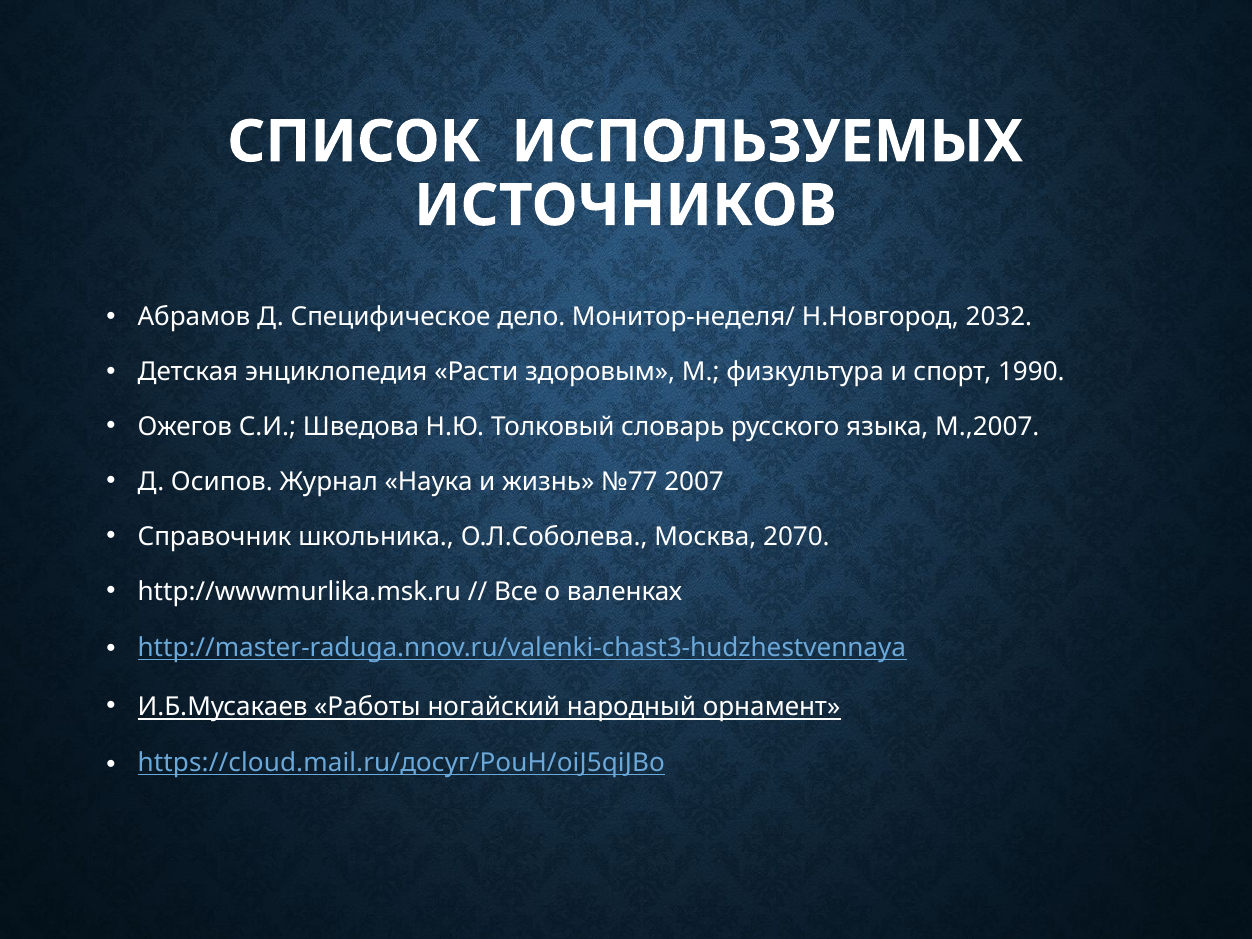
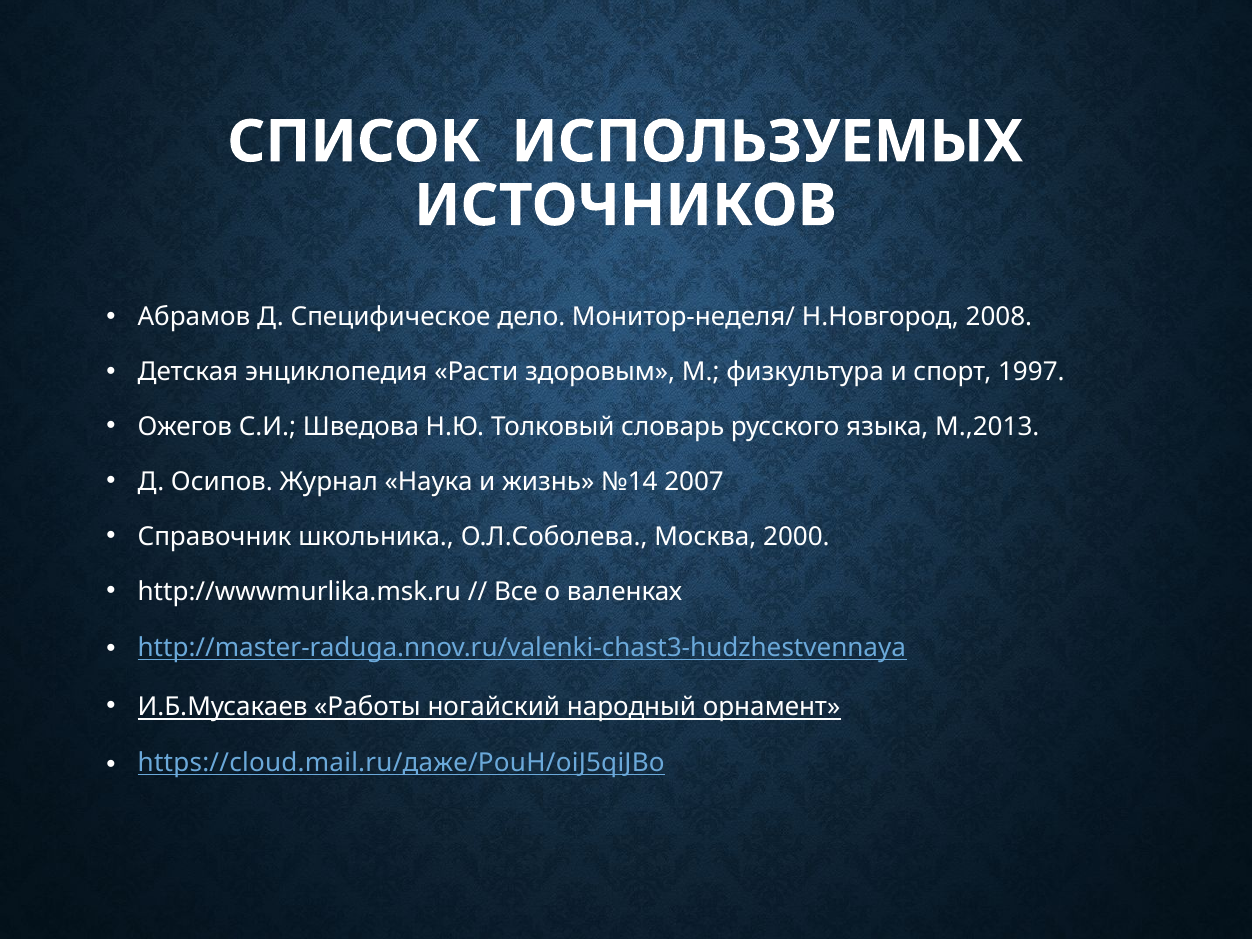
2032: 2032 -> 2008 (999, 317)
1990: 1990 -> 1997 (1031, 372)
М.,2007: М.,2007 -> М.,2013 (987, 427)
№77: №77 -> №14 (629, 482)
2070: 2070 -> 2000 (796, 537)
https://cloud.mail.ru/досуг/PouH/oiJ5qiJBo: https://cloud.mail.ru/досуг/PouH/oiJ5qiJBo -> https://cloud.mail.ru/даже/PouH/oiJ5qiJBo (401, 763)
